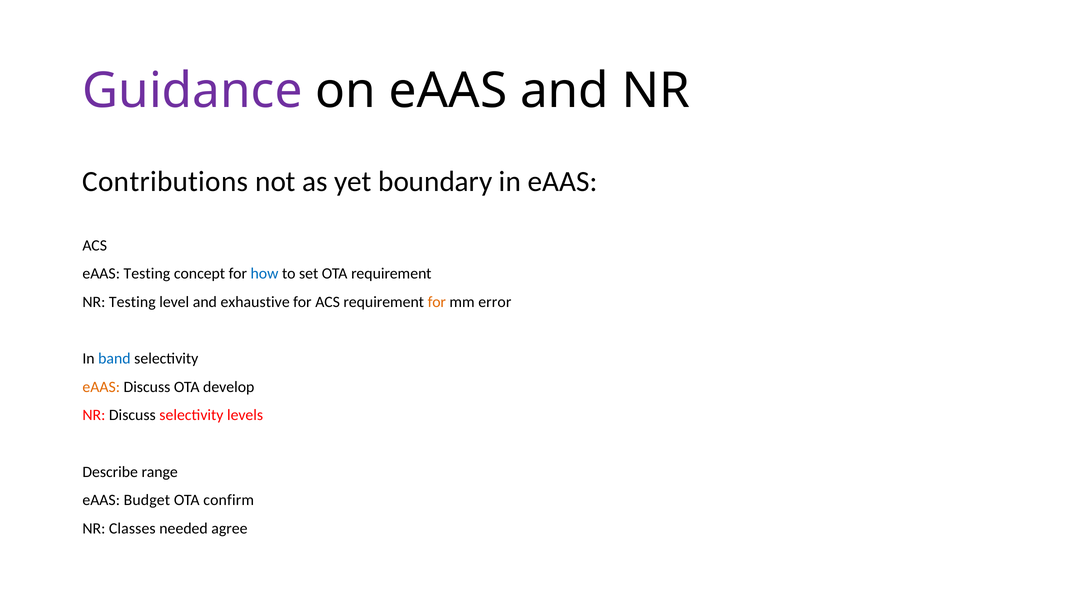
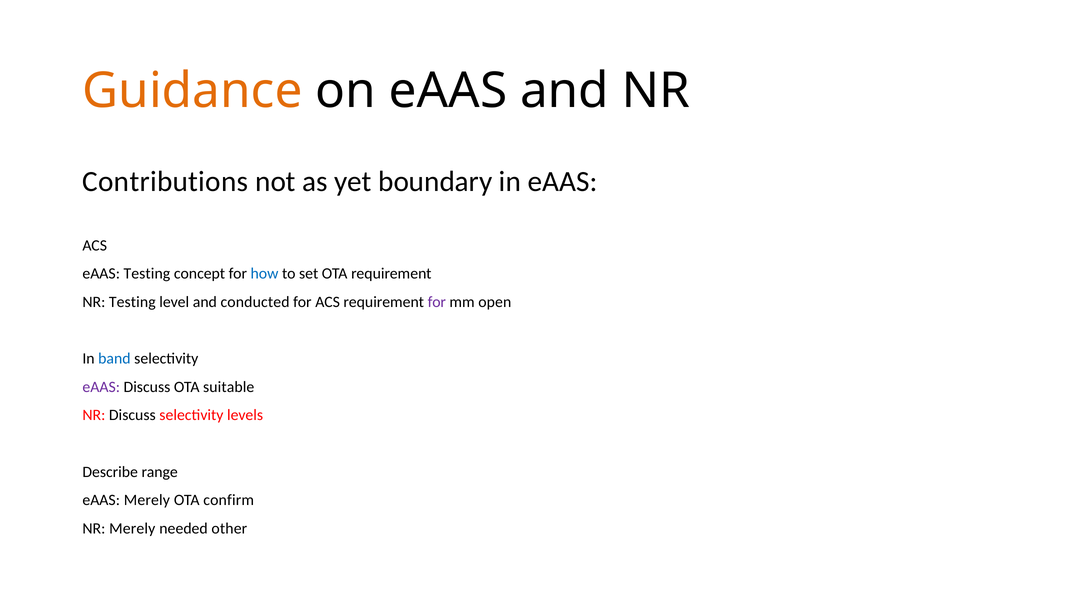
Guidance colour: purple -> orange (192, 91)
exhaustive: exhaustive -> conducted (255, 302)
for colour: orange -> purple (437, 302)
error: error -> open (495, 302)
eAAS colour: orange -> purple (101, 387)
develop: develop -> suitable (229, 387)
eAAS Budget: Budget -> Merely (147, 500)
NR Classes: Classes -> Merely (132, 529)
agree: agree -> other (229, 529)
